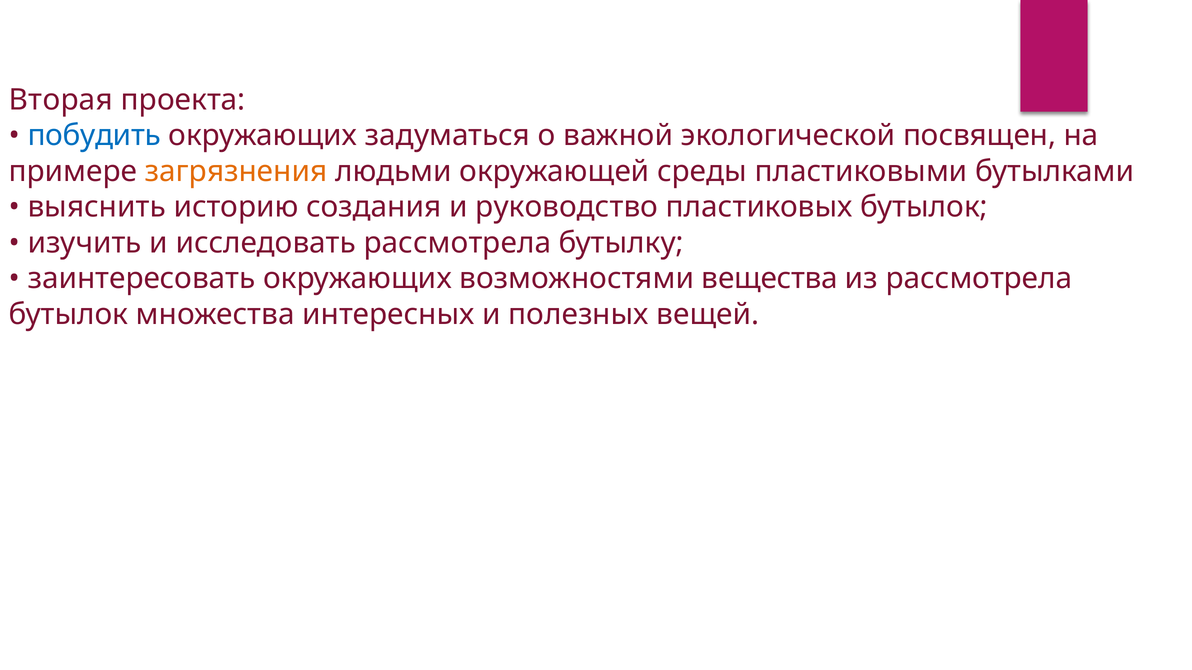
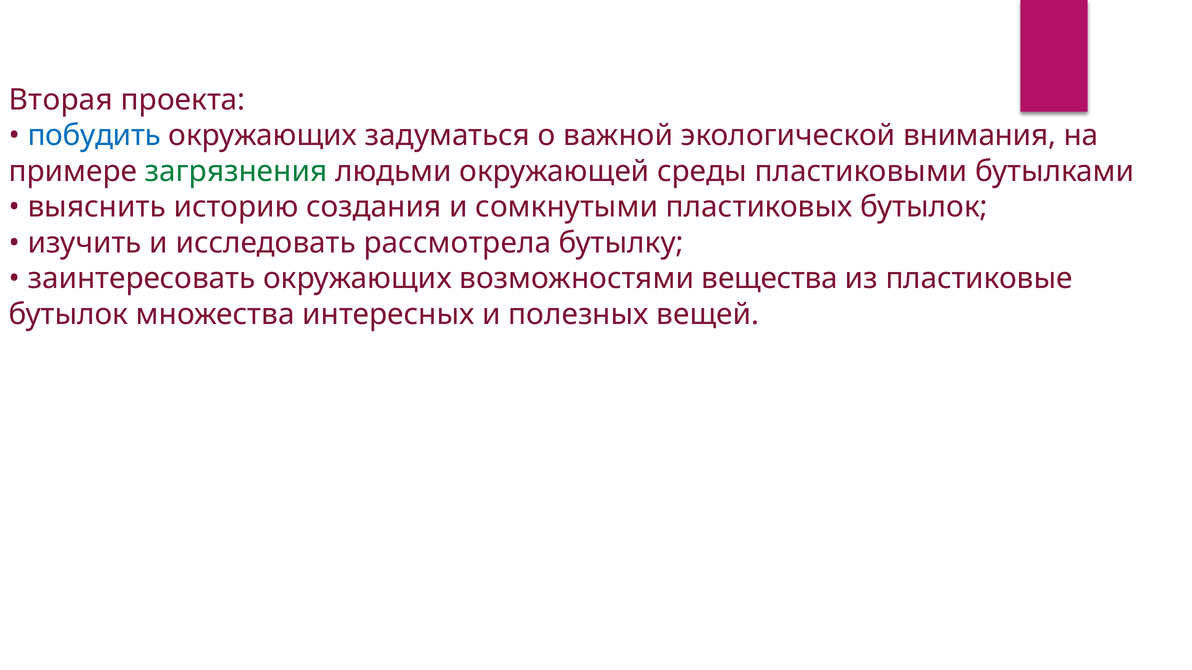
посвящен: посвящен -> внимания (980, 136)
загрязнения colour: orange -> green (236, 171)
руководство: руководство -> сомкнутыми (567, 207)
из рассмотрела: рассмотрела -> пластиковые (979, 279)
